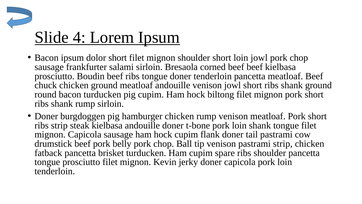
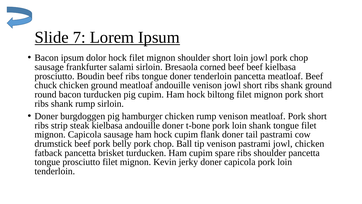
4: 4 -> 7 (79, 37)
dolor short: short -> hock (118, 58)
pastrami strip: strip -> jowl (283, 144)
